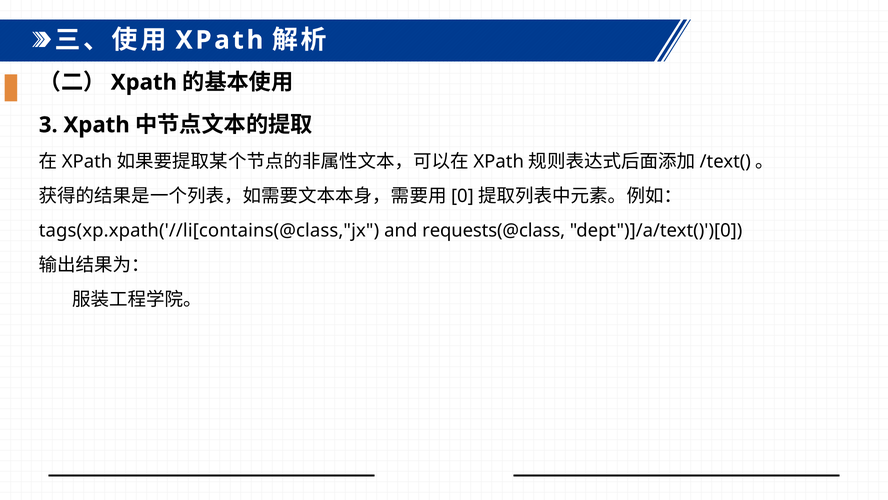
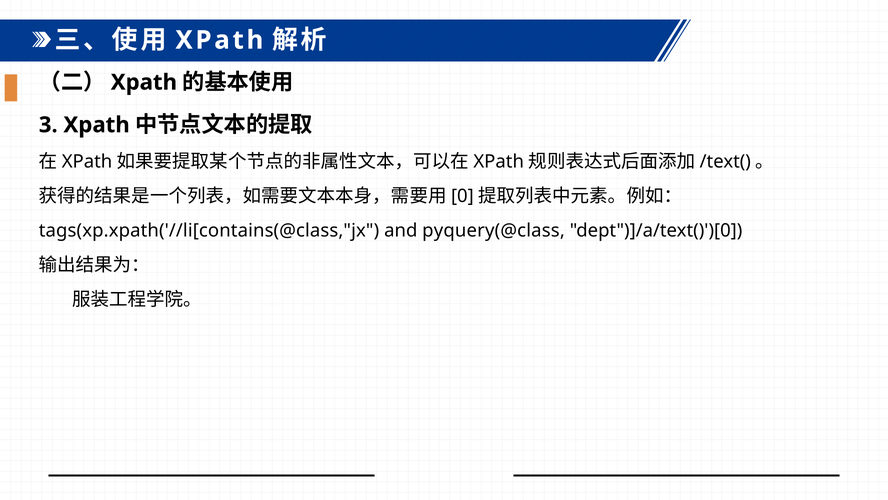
requests(@class: requests(@class -> pyquery(@class (494, 230)
